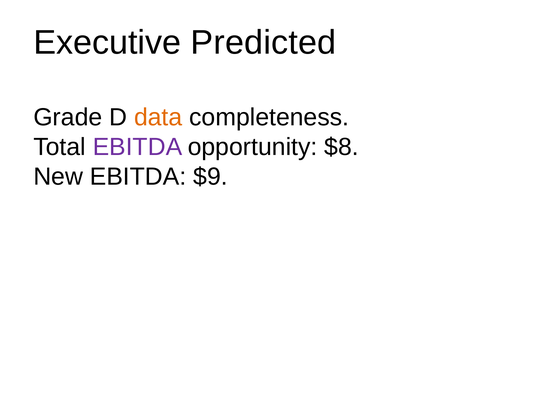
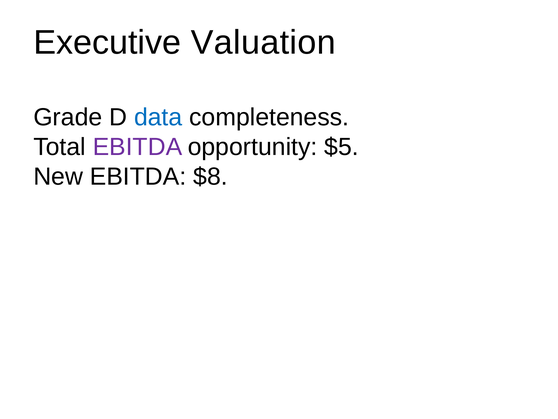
Predicted: Predicted -> Valuation (263, 42)
data colour: orange -> blue (158, 117)
$8: $8 -> $5 (341, 147)
$9: $9 -> $8 (211, 177)
